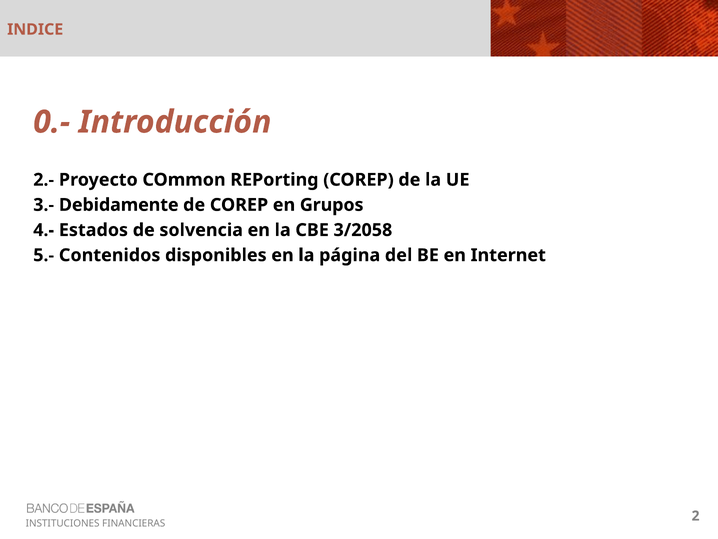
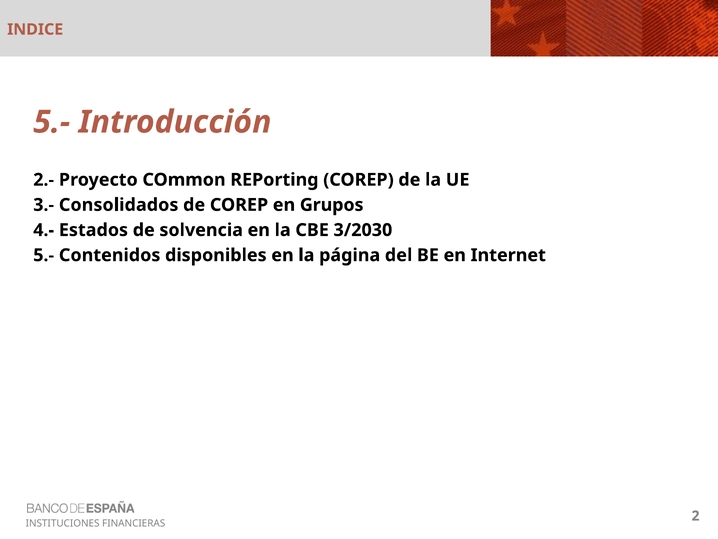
0.-: 0.- -> 5.- (52, 122)
Debidamente: Debidamente -> Consolidados (119, 205)
3/2058: 3/2058 -> 3/2030 (363, 230)
